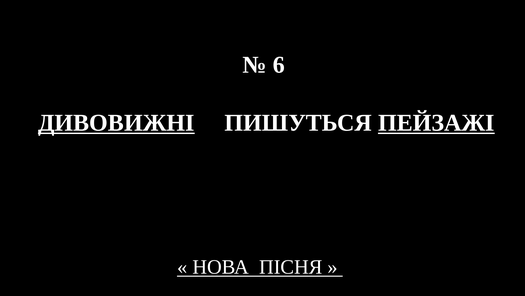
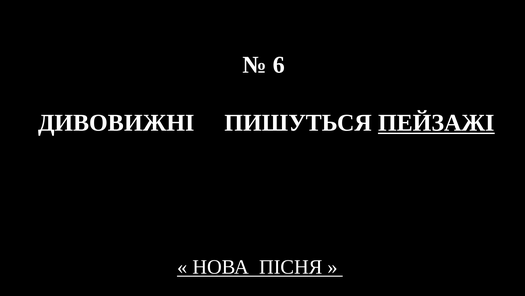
ДИВОВИЖНІ underline: present -> none (116, 123)
